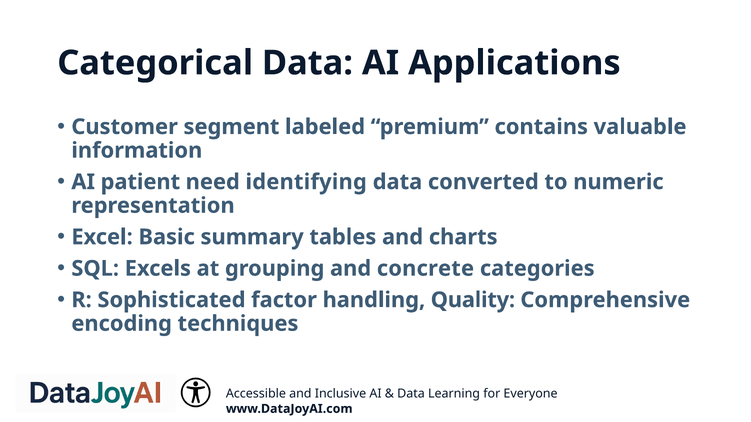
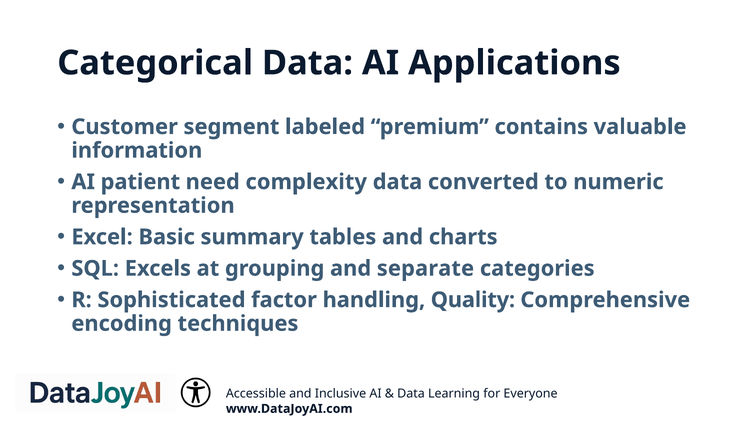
identifying: identifying -> complexity (306, 182)
concrete: concrete -> separate (425, 269)
